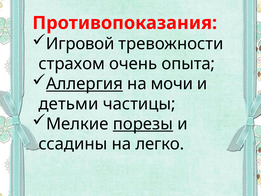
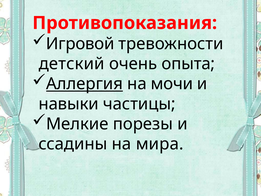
страхом: страхом -> детский (72, 64)
детьми: детьми -> навыки (69, 104)
порезы underline: present -> none (143, 124)
легко: легко -> мира (160, 144)
